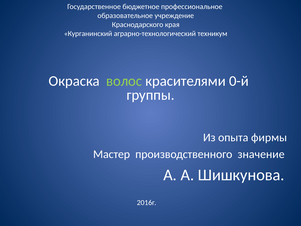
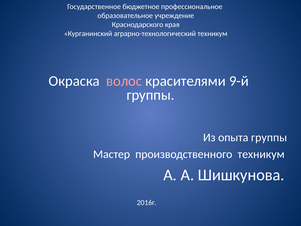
волос colour: light green -> pink (124, 81)
0-й: 0-й -> 9-й (239, 81)
опыта фирмы: фирмы -> группы (269, 137)
производственного значение: значение -> техникум (261, 154)
